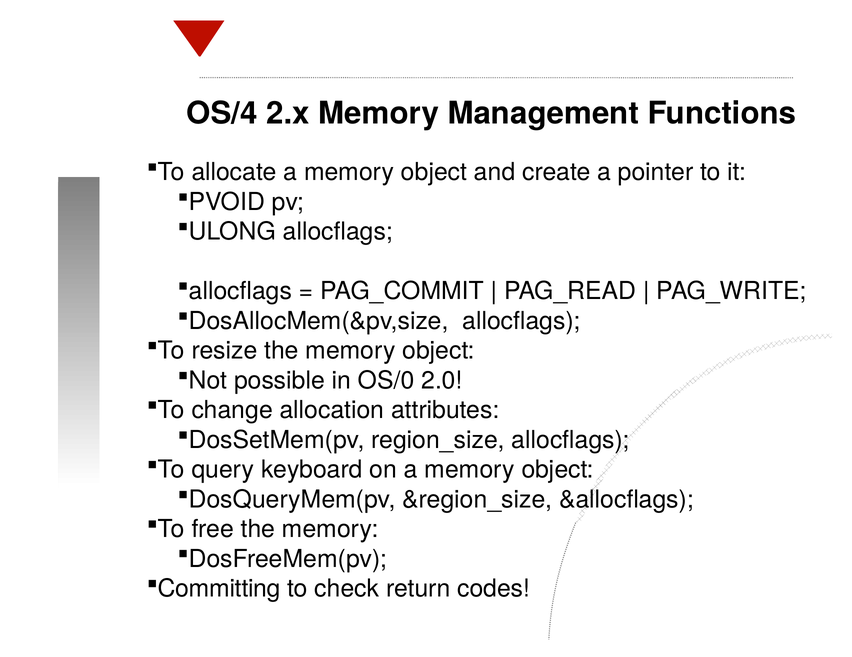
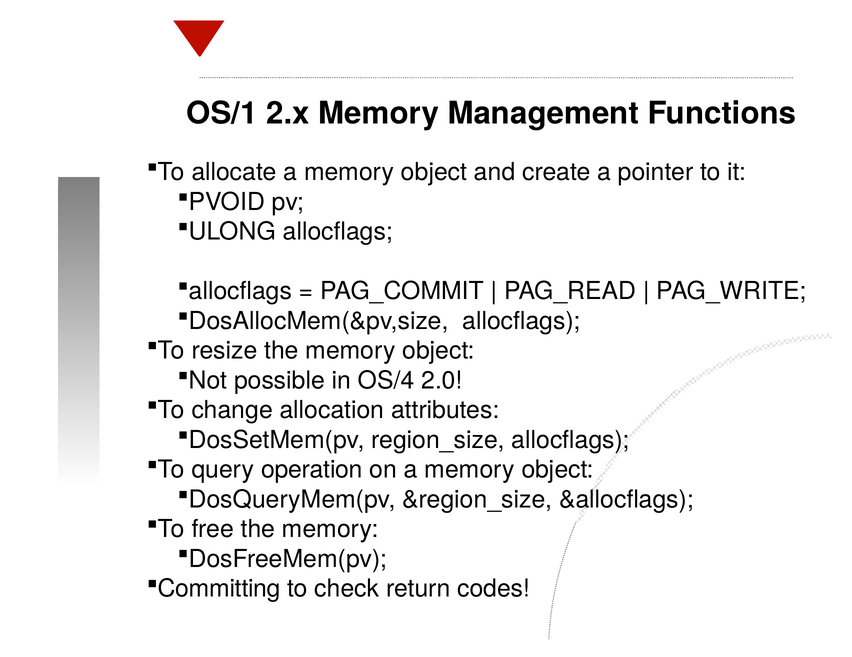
OS/4: OS/4 -> OS/1 (222, 113)
OS/0: OS/0 -> OS/4 (386, 380)
keyboard: keyboard -> operation (312, 469)
